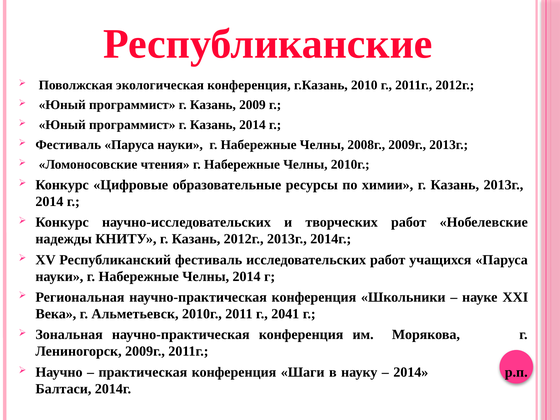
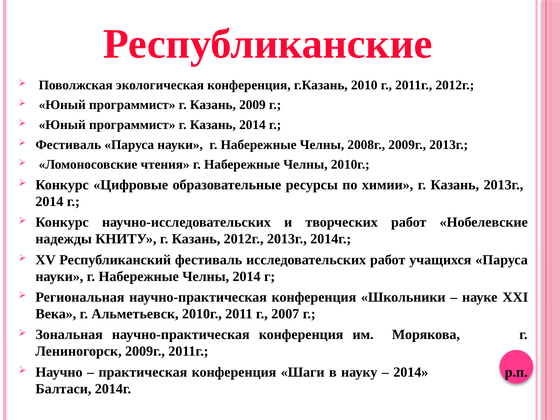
2041: 2041 -> 2007 (285, 314)
